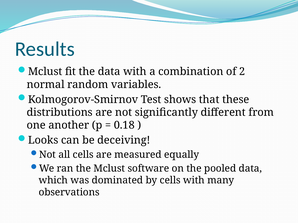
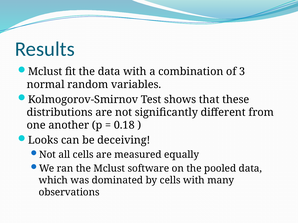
2: 2 -> 3 (242, 72)
